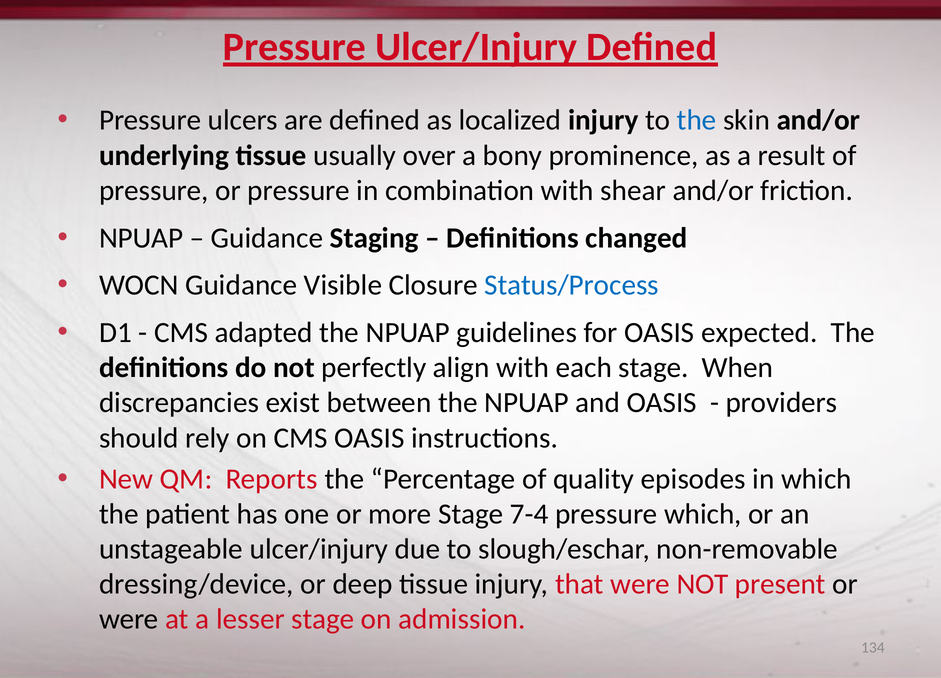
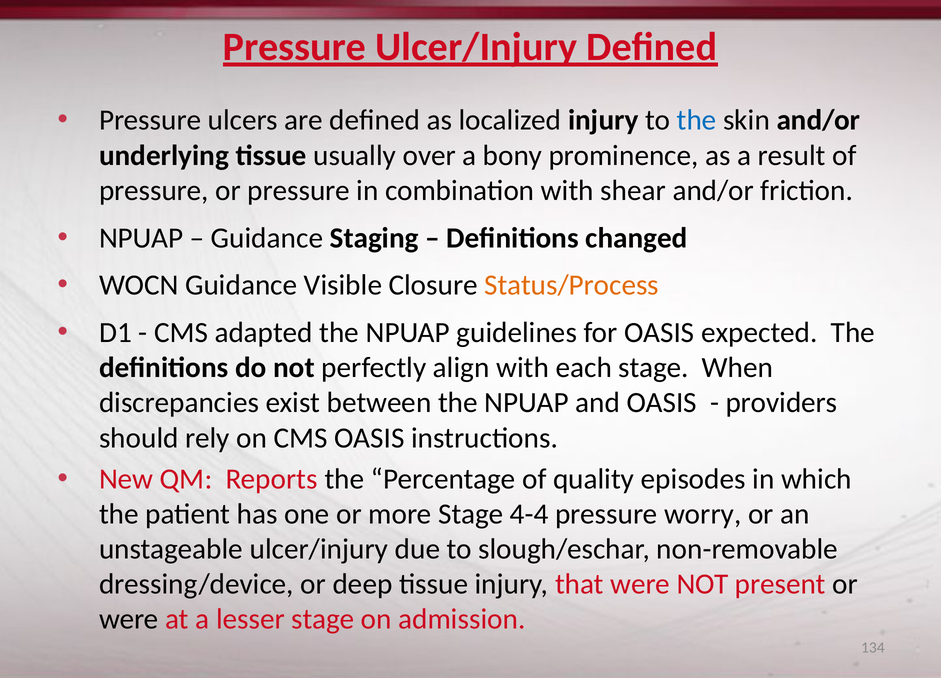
Status/Process colour: blue -> orange (572, 285)
7-4: 7-4 -> 4-4 (529, 514)
pressure which: which -> worry (703, 514)
